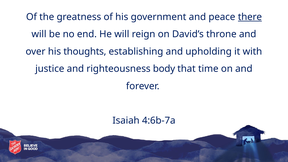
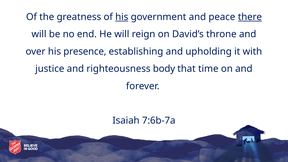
his underline: none -> present (122, 17)
thoughts: thoughts -> presence (85, 51)
4:6b-7a: 4:6b-7a -> 7:6b-7a (159, 121)
